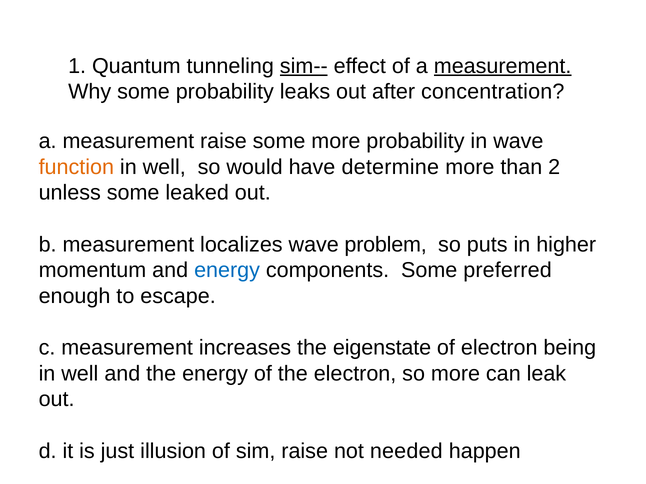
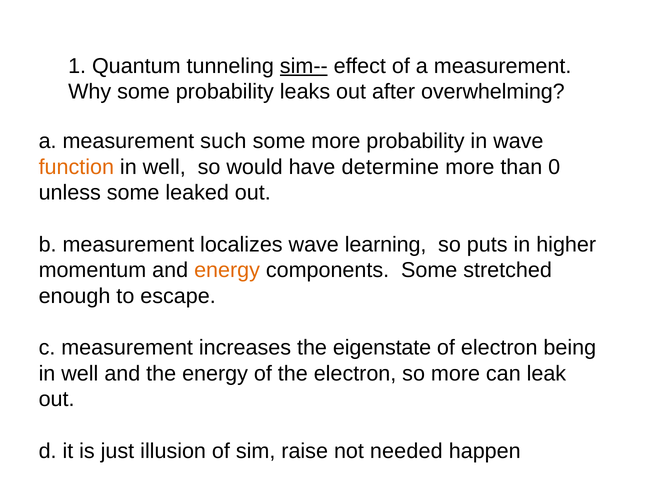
measurement underline: present -> none (503, 66)
concentration: concentration -> overwhelming (493, 92)
measurement raise: raise -> such (223, 141)
2: 2 -> 0 (554, 167)
problem: problem -> learning (386, 245)
energy colour: blue -> orange (227, 271)
preferred: preferred -> stretched (508, 271)
